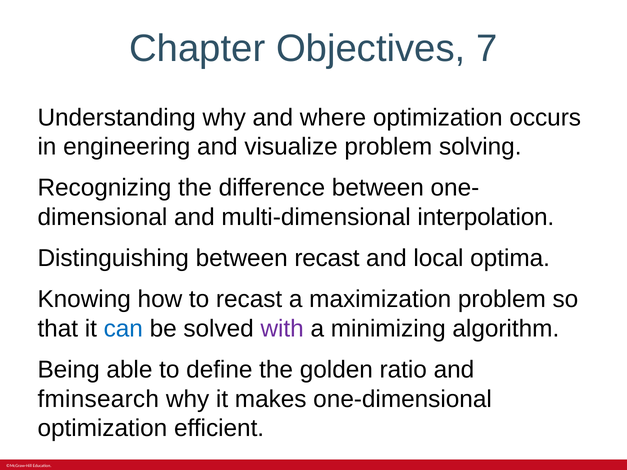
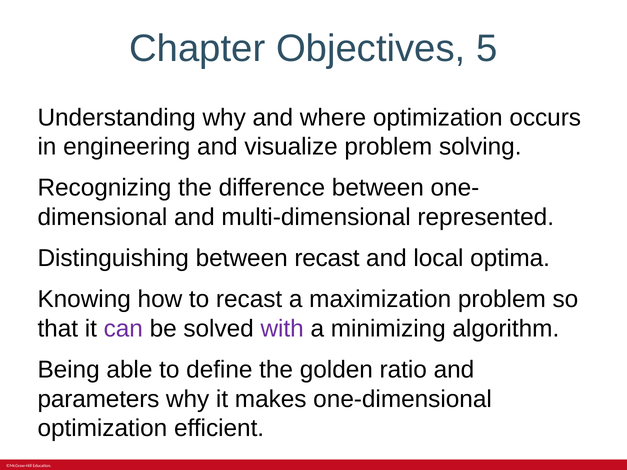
7: 7 -> 5 (487, 49)
interpolation: interpolation -> represented (486, 217)
can colour: blue -> purple (123, 329)
fminsearch: fminsearch -> parameters (98, 399)
